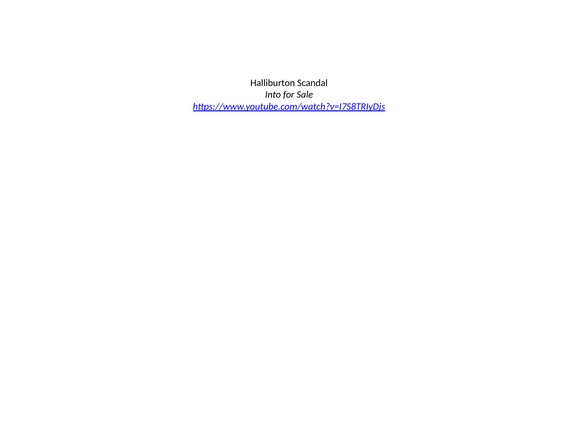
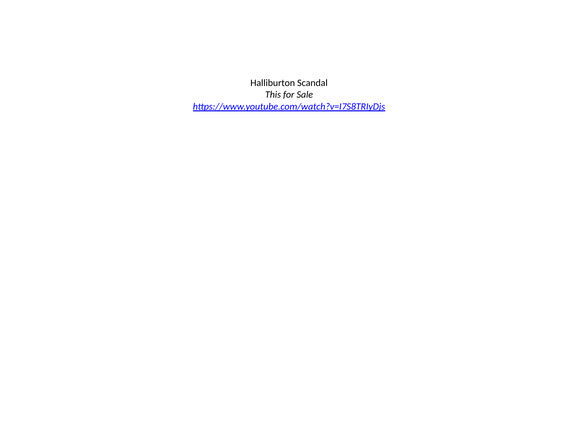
Into: Into -> This (273, 95)
